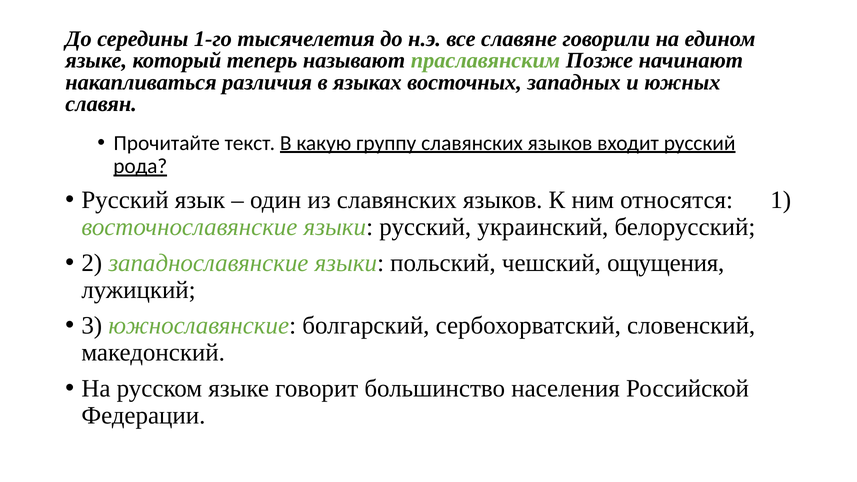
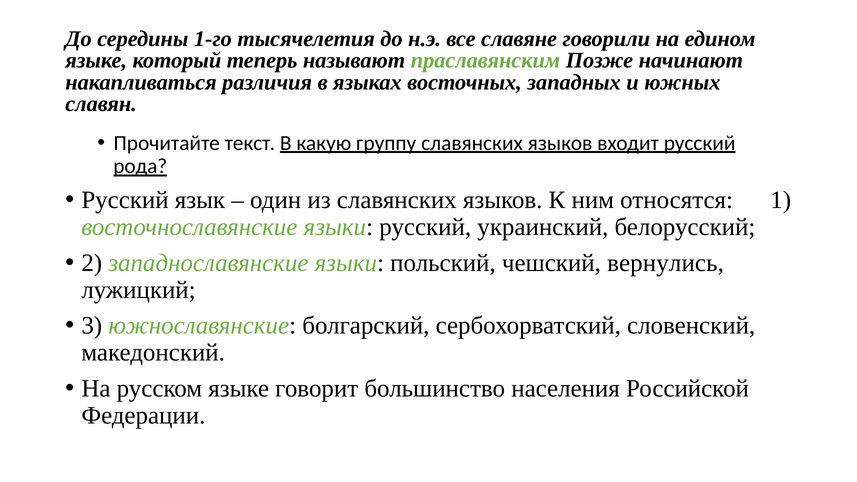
ощущения: ощущения -> вернулись (666, 263)
